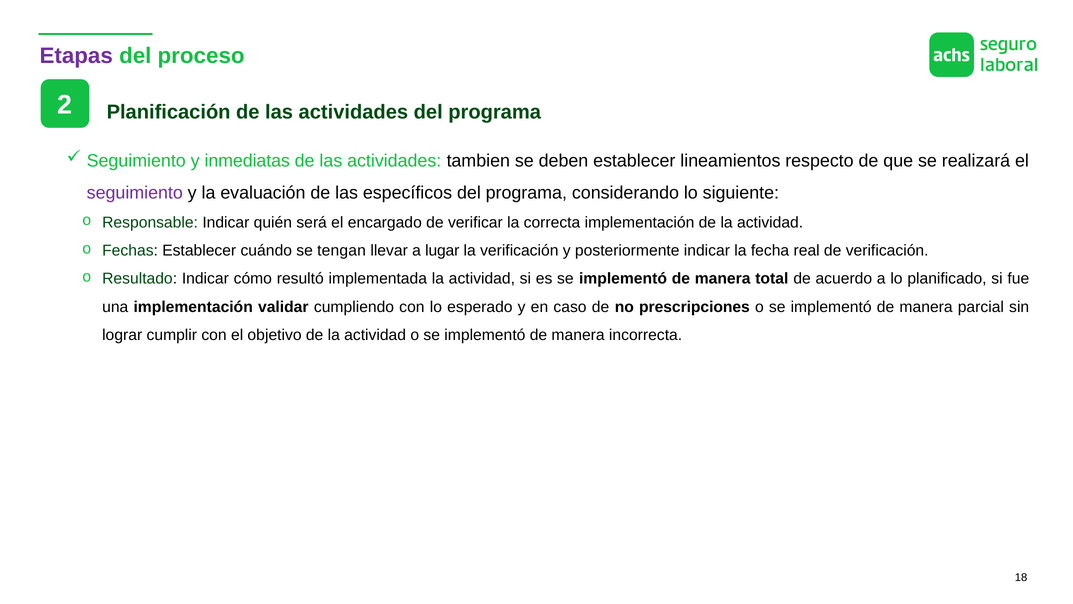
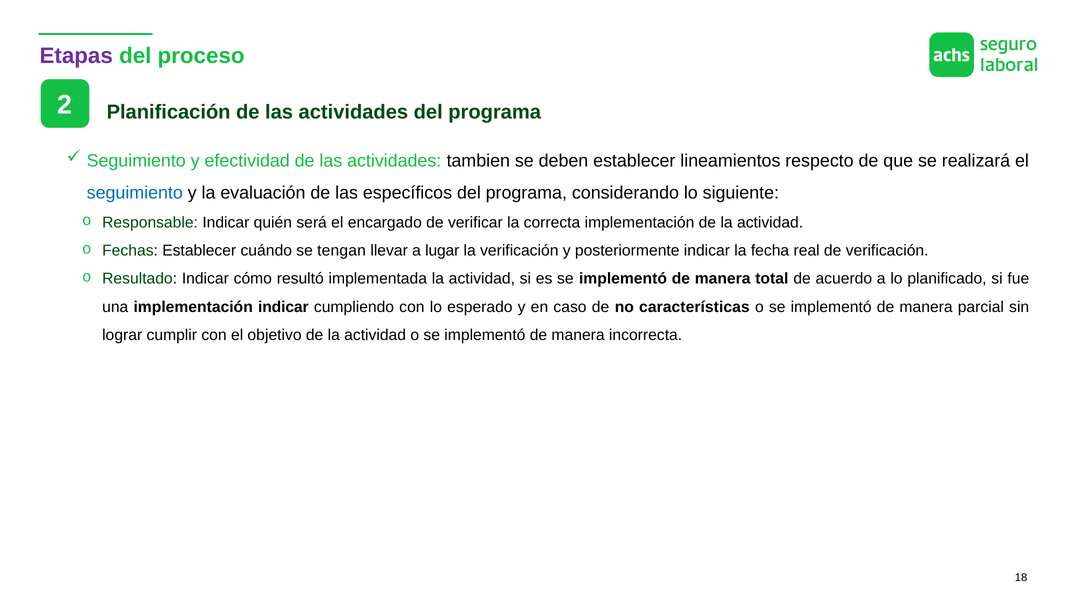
inmediatas: inmediatas -> efectividad (247, 161)
seguimiento colour: purple -> blue (135, 193)
implementación validar: validar -> indicar (283, 307)
prescripciones: prescripciones -> características (694, 307)
